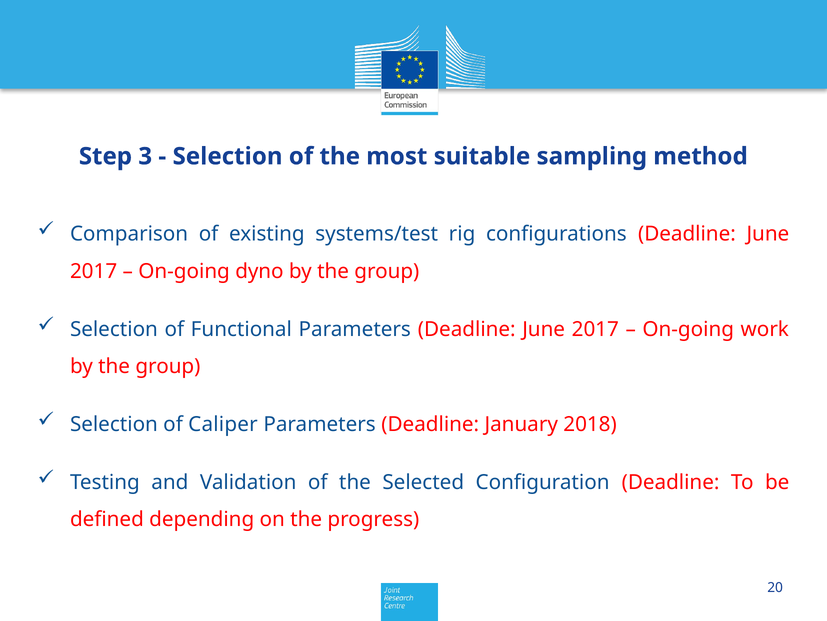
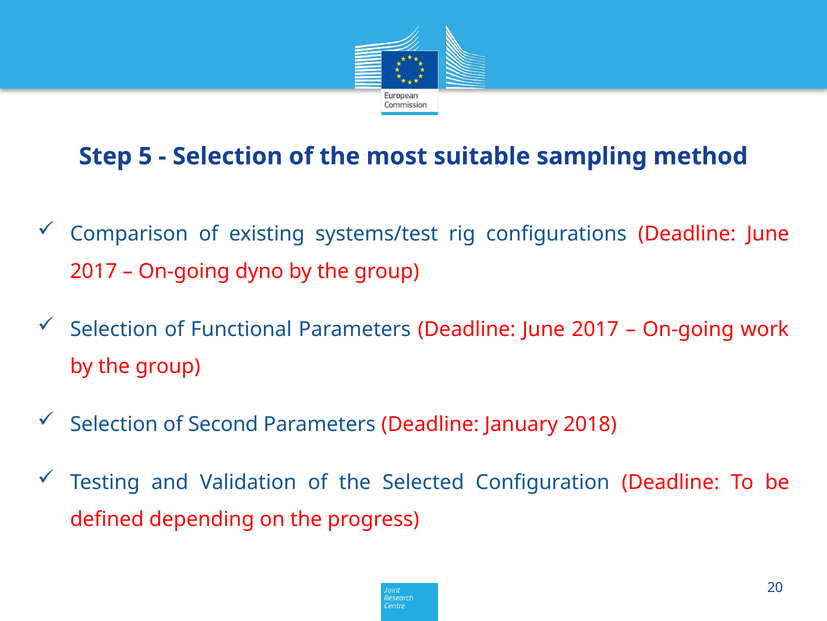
3: 3 -> 5 (145, 156)
Caliper: Caliper -> Second (223, 424)
